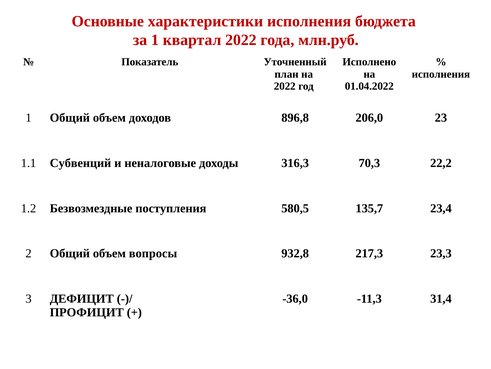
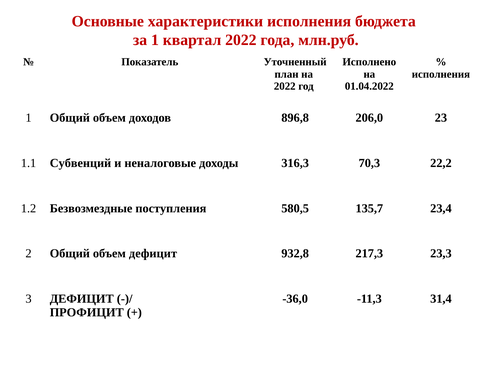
объем вопросы: вопросы -> дефицит (153, 253)
